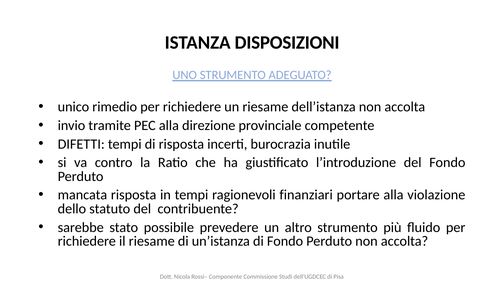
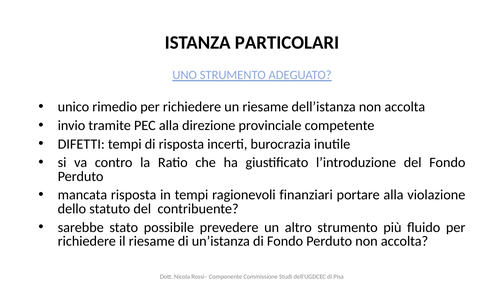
DISPOSIZIONI: DISPOSIZIONI -> PARTICOLARI (287, 42)
